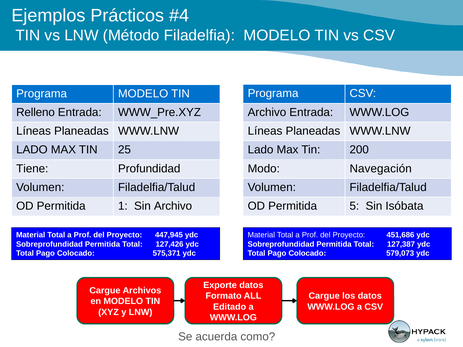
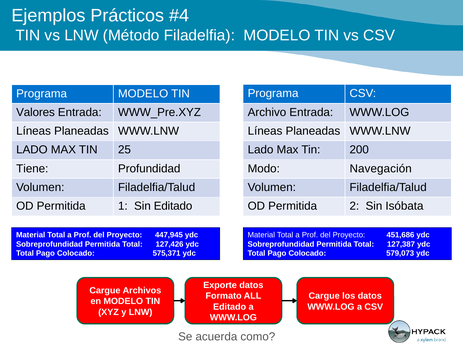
Relleno: Relleno -> Valores (36, 112)
5: 5 -> 2 (354, 206)
Sin Archivo: Archivo -> Editado (173, 206)
